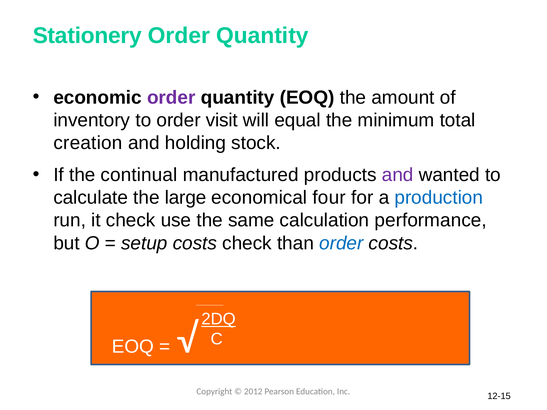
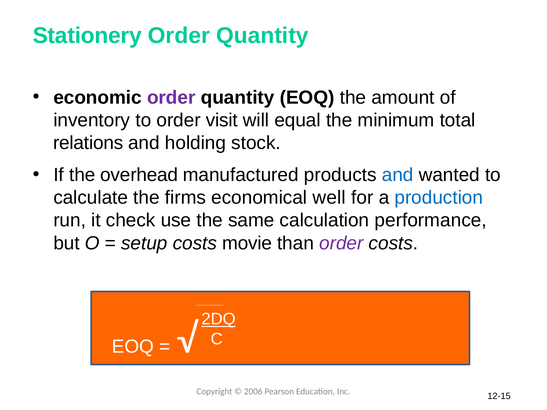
creation: creation -> relations (88, 143)
continual: continual -> overhead (139, 175)
and colour: purple -> blue (398, 175)
large: large -> firms (185, 198)
four: four -> well (329, 198)
costs check: check -> movie (247, 243)
order colour: blue -> purple (341, 243)
2012: 2012 -> 2006 (253, 392)
